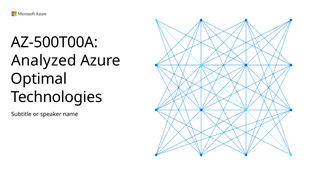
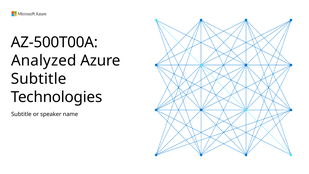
Optimal: Optimal -> Subtitle (39, 79)
